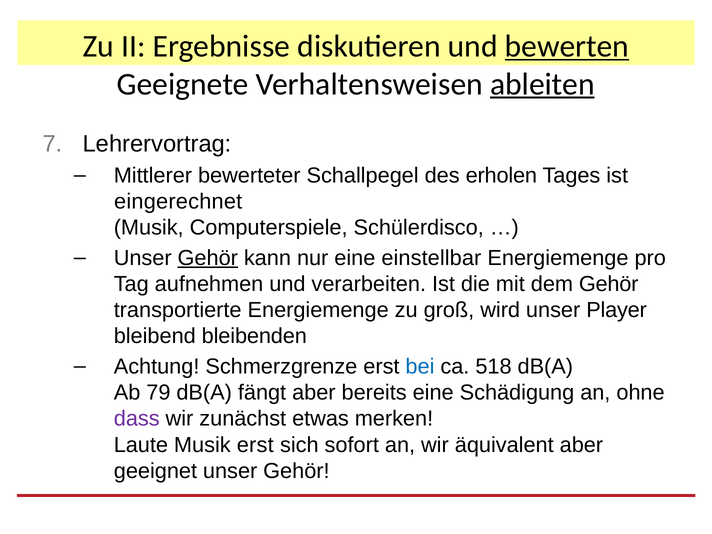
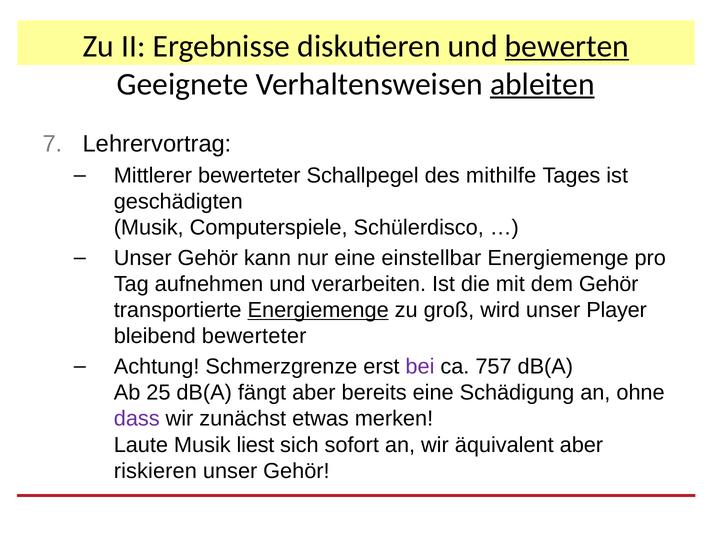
erholen: erholen -> mithilfe (501, 175)
eingerechnet: eingerechnet -> geschädigten (178, 202)
Gehör underline: present -> none (208, 258)
Energiemenge underline: none -> present (318, 310)
bleibend bleibenden: bleibenden -> bewerteter (254, 336)
bei colour: blue -> purple (420, 367)
518: 518 -> 757 (494, 367)
79: 79 -> 25 (158, 393)
Musik erst: erst -> liest (255, 445)
geeignet: geeignet -> riskieren (155, 471)
